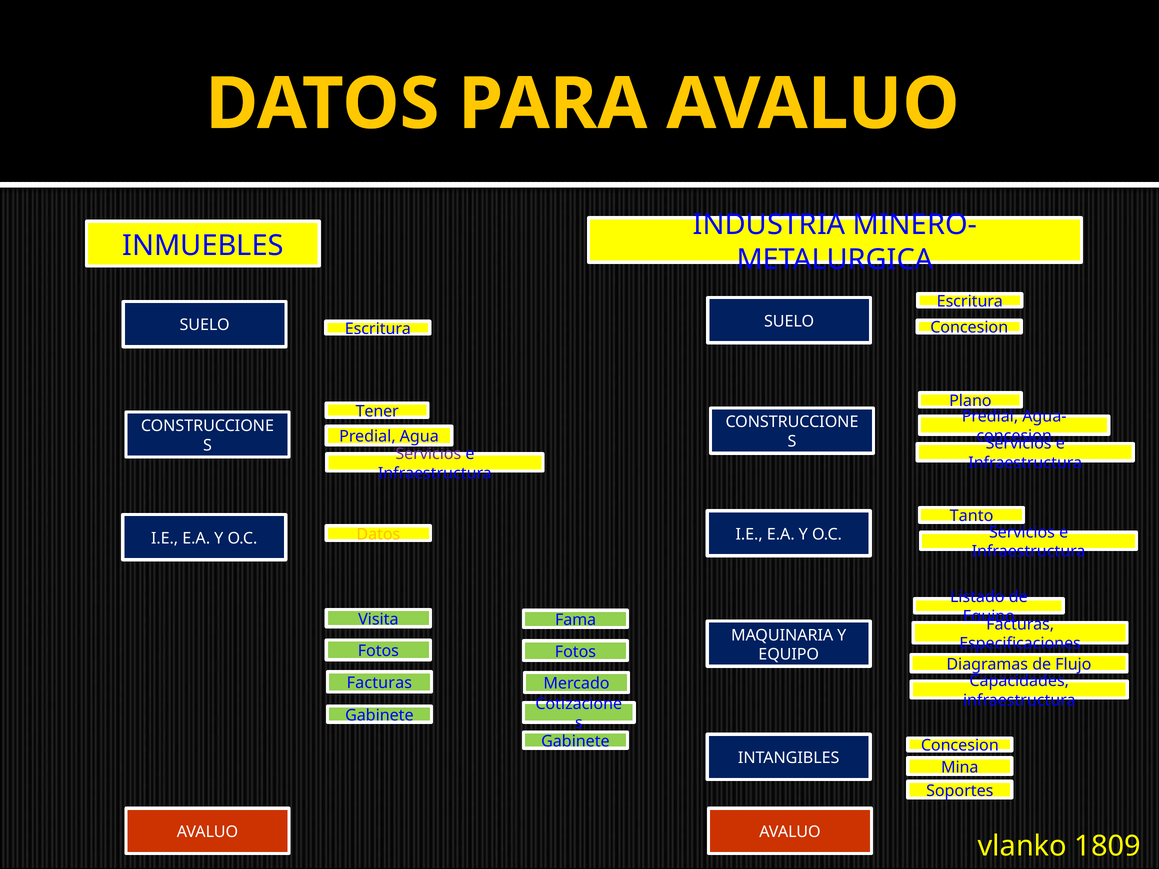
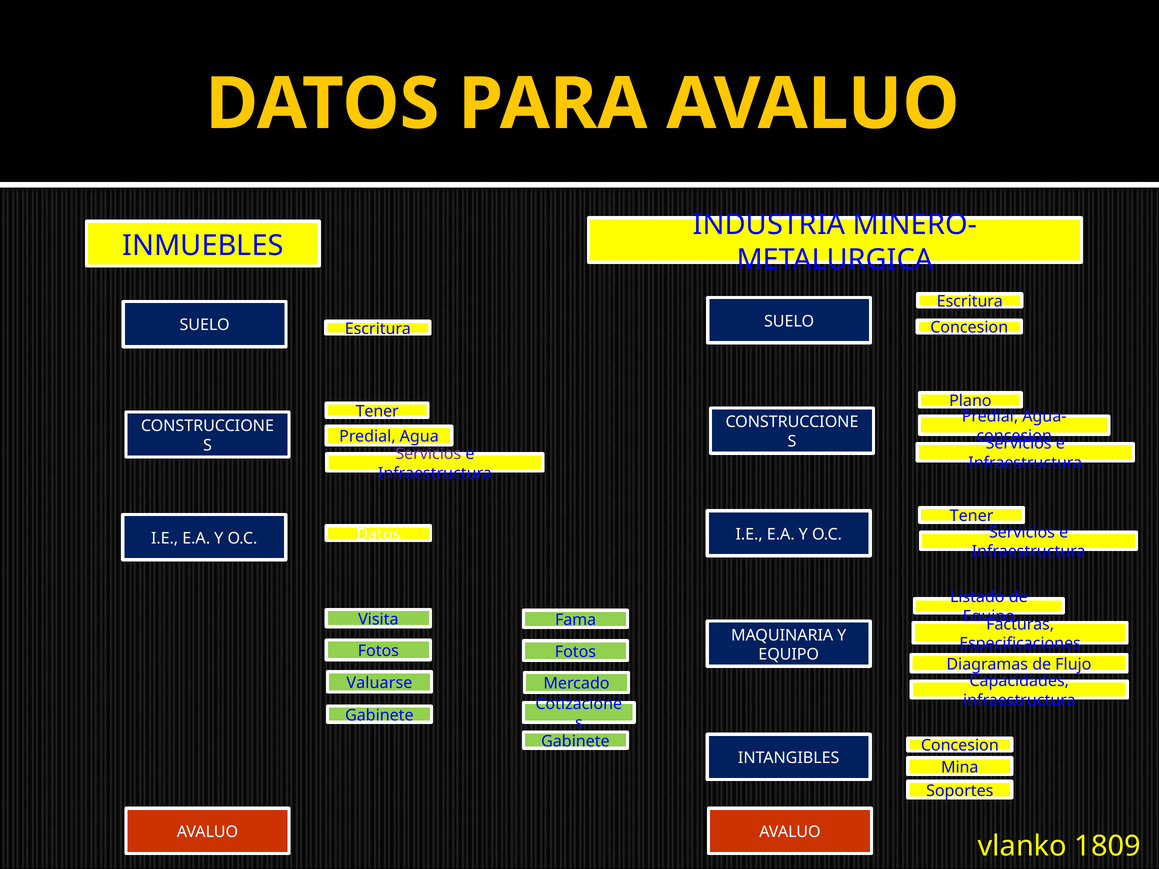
Tanto: Tanto -> Tener (972, 516)
Datos colour: yellow -> white (378, 534)
Facturas: Facturas -> Valuarse (379, 683)
